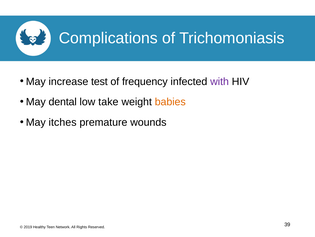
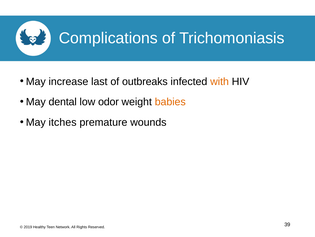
test: test -> last (99, 81)
frequency: frequency -> outbreaks (145, 81)
with colour: purple -> orange (220, 81)
take: take -> odor (108, 102)
